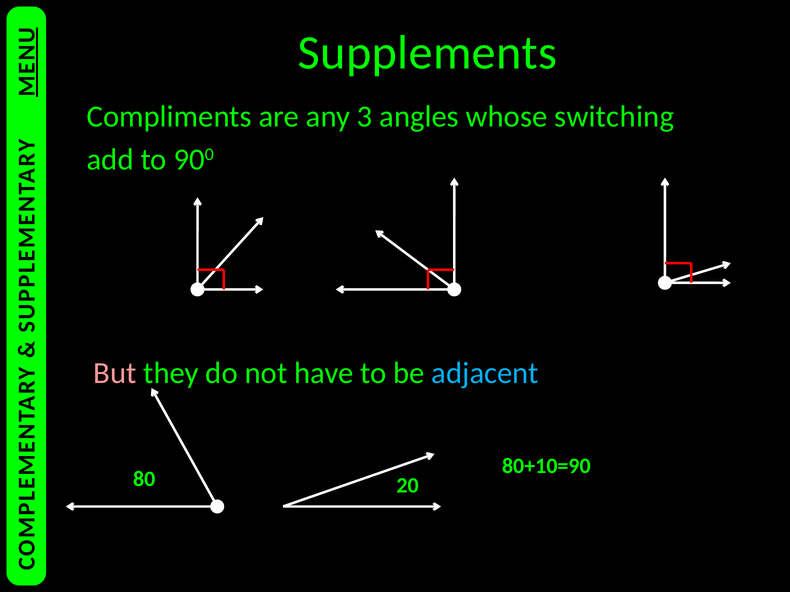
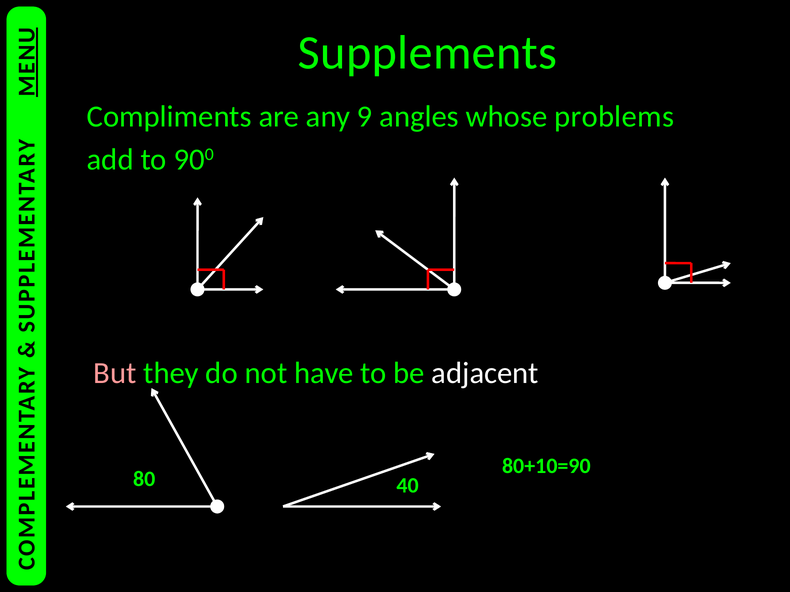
3: 3 -> 9 (365, 117)
switching: switching -> problems (614, 117)
adjacent colour: light blue -> white (485, 373)
20: 20 -> 40 (408, 486)
